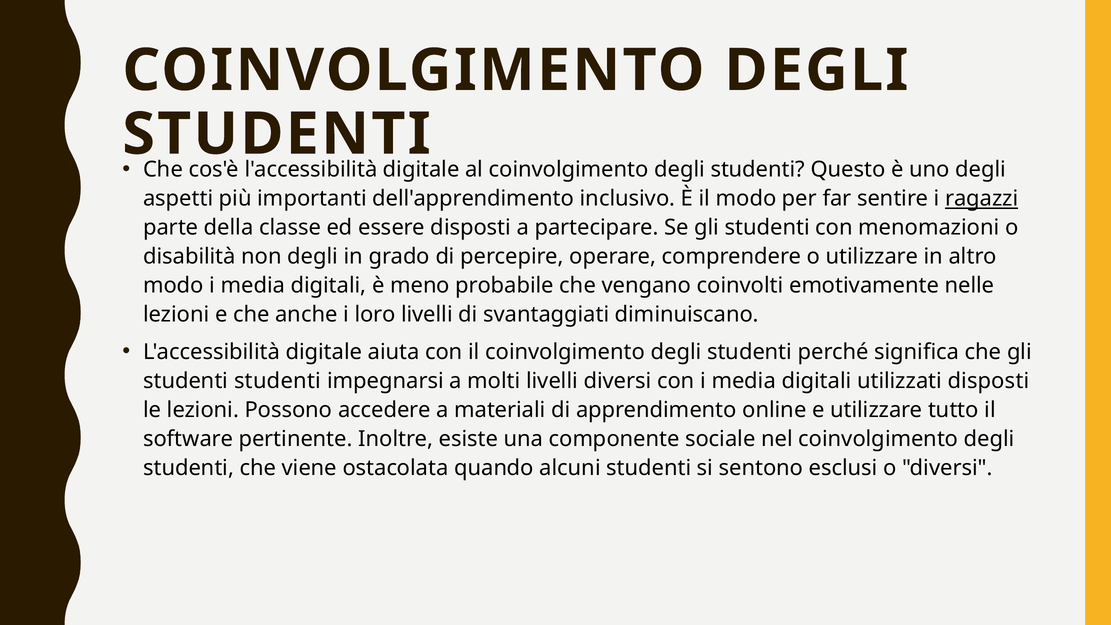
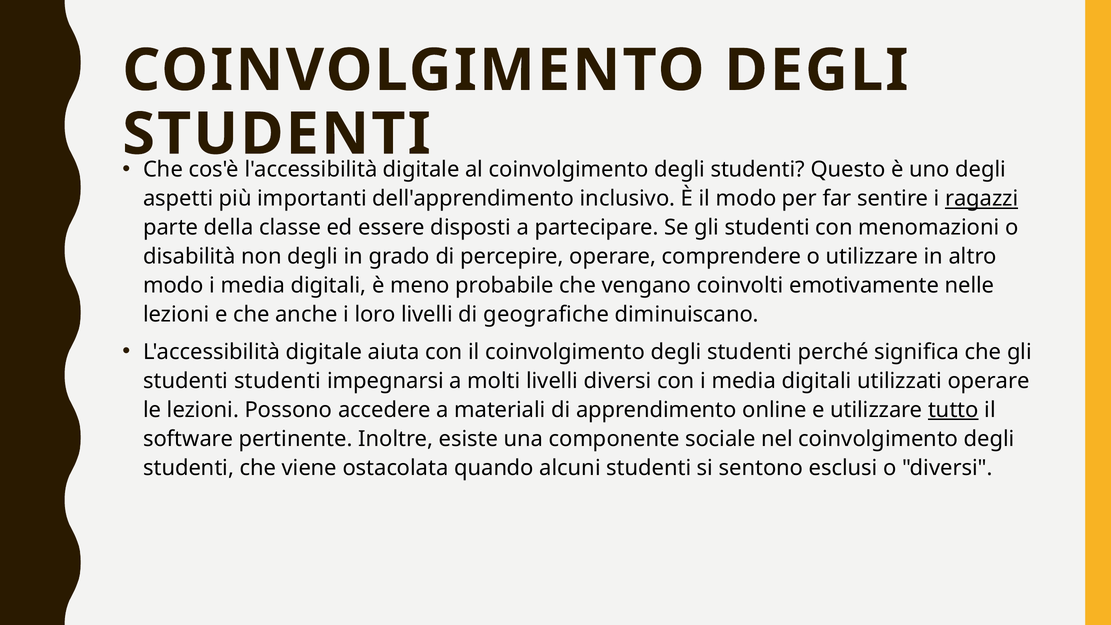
svantaggiati: svantaggiati -> geografiche (546, 315)
utilizzati disposti: disposti -> operare (989, 381)
tutto underline: none -> present (953, 410)
